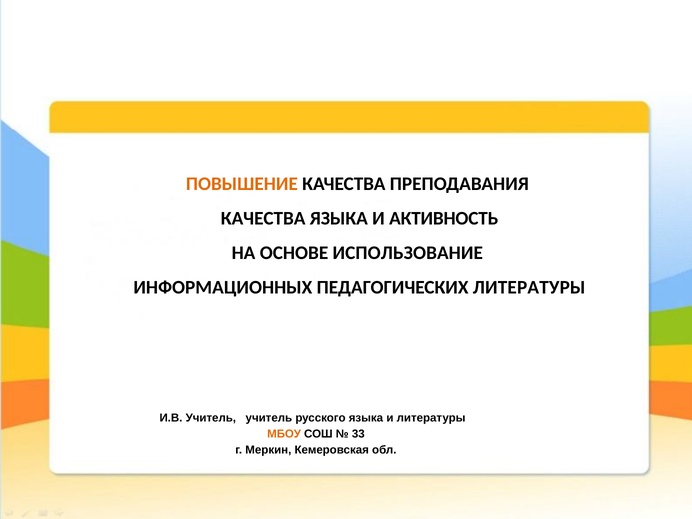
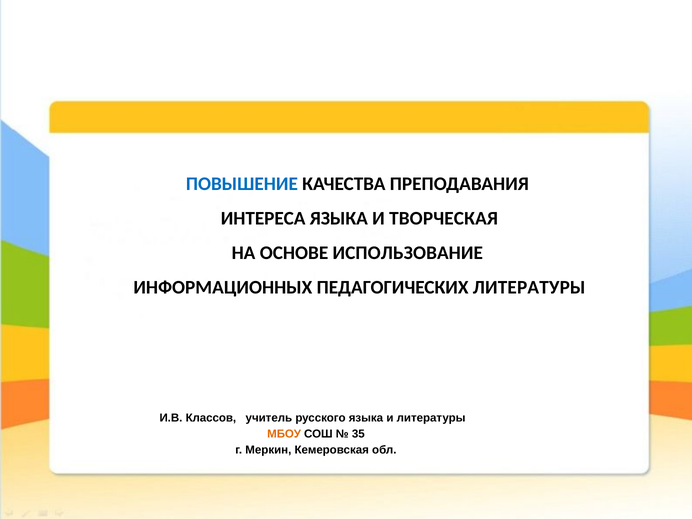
ПОВЫШЕНИЕ colour: orange -> blue (242, 184)
КАЧЕСТВА: КАЧЕСТВА -> ИНТЕРЕСА (263, 218)
АКТИВНОСТЬ: АКТИВНОСТЬ -> ТВОРЧЕСКАЯ (444, 218)
И.В Учитель: Учитель -> Классов (211, 418)
33: 33 -> 35 (358, 434)
